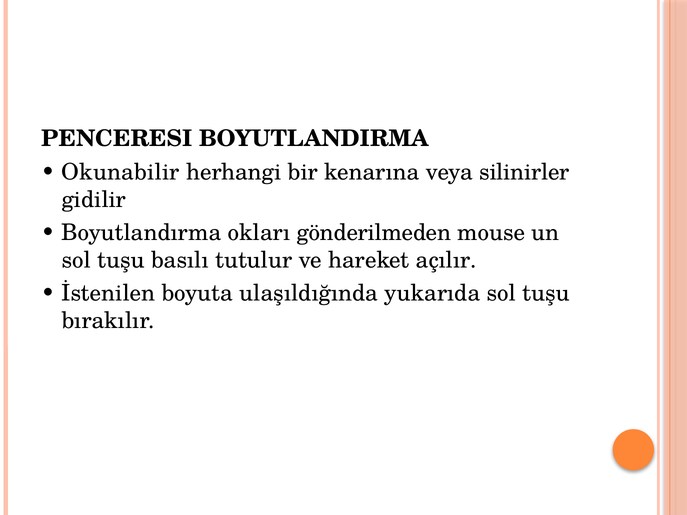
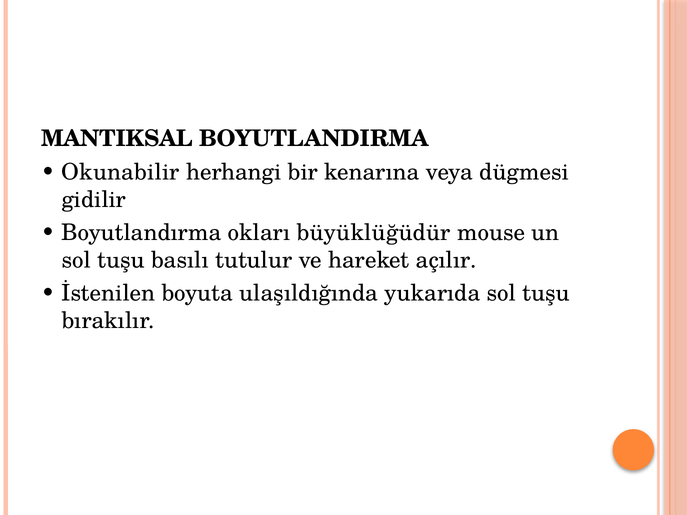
PENCERESI: PENCERESI -> MANTIKSAL (117, 139)
silinirler: silinirler -> dügmesi (524, 172)
gönderilmeden: gönderilmeden -> büyüklüğüdür (374, 233)
